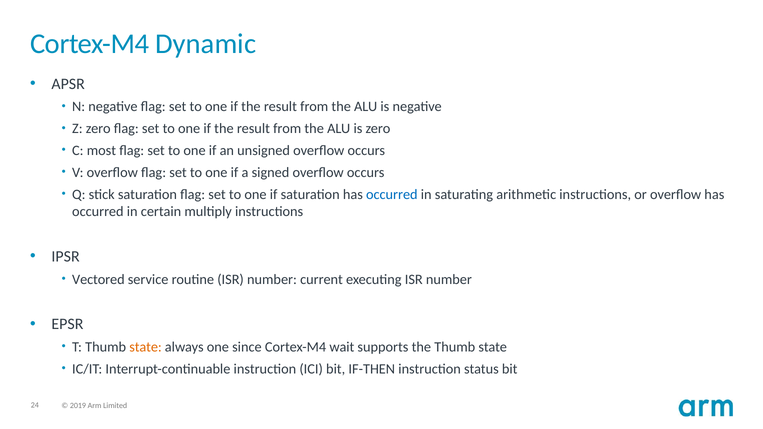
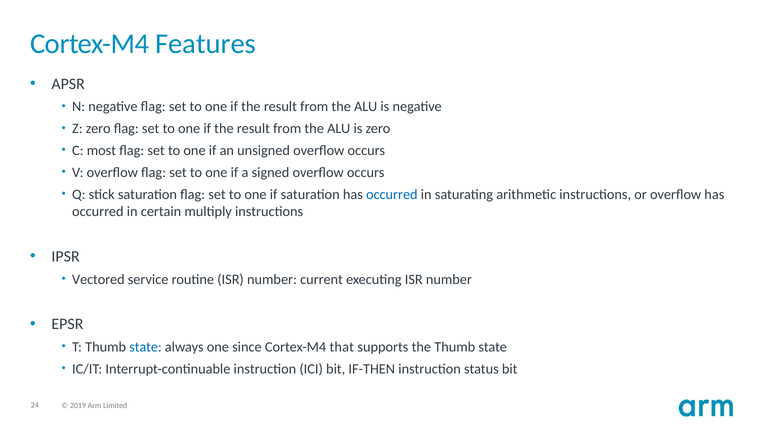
Dynamic: Dynamic -> Features (206, 44)
state colour: orange -> blue (146, 347)
wait: wait -> that (342, 347)
